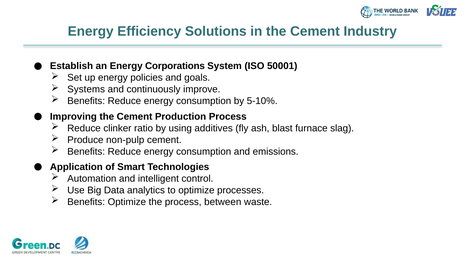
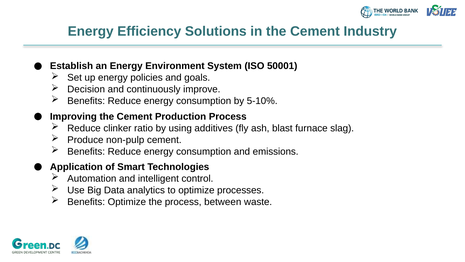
Corporations: Corporations -> Environment (175, 66)
Systems: Systems -> Decision (86, 89)
